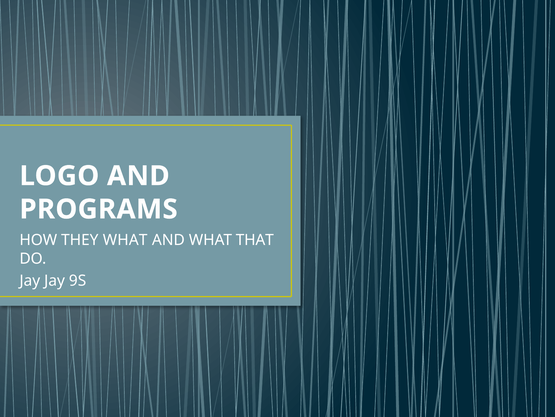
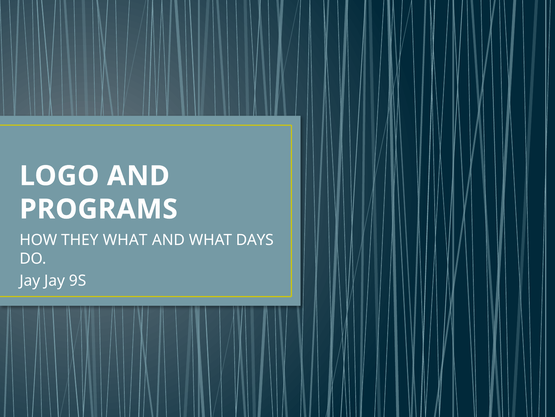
THAT: THAT -> DAYS (255, 240)
